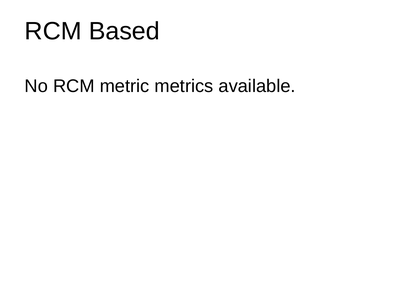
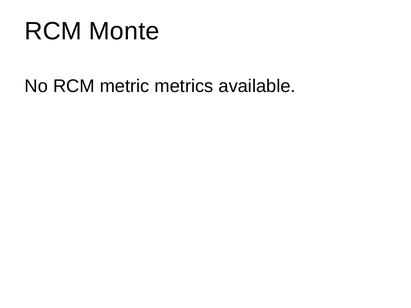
Based: Based -> Monte (124, 31)
